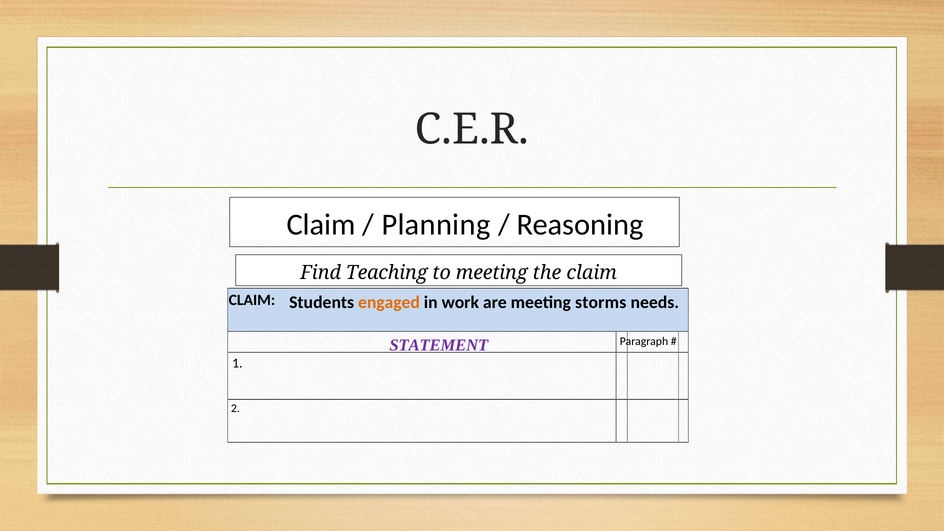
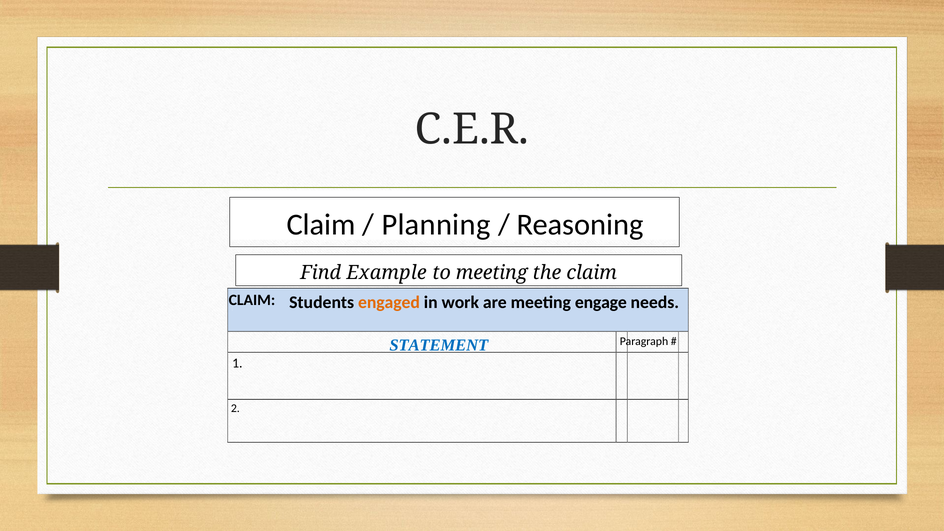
Teaching: Teaching -> Example (387, 273)
storms: storms -> engage (601, 303)
STATEMENT colour: purple -> blue (439, 345)
